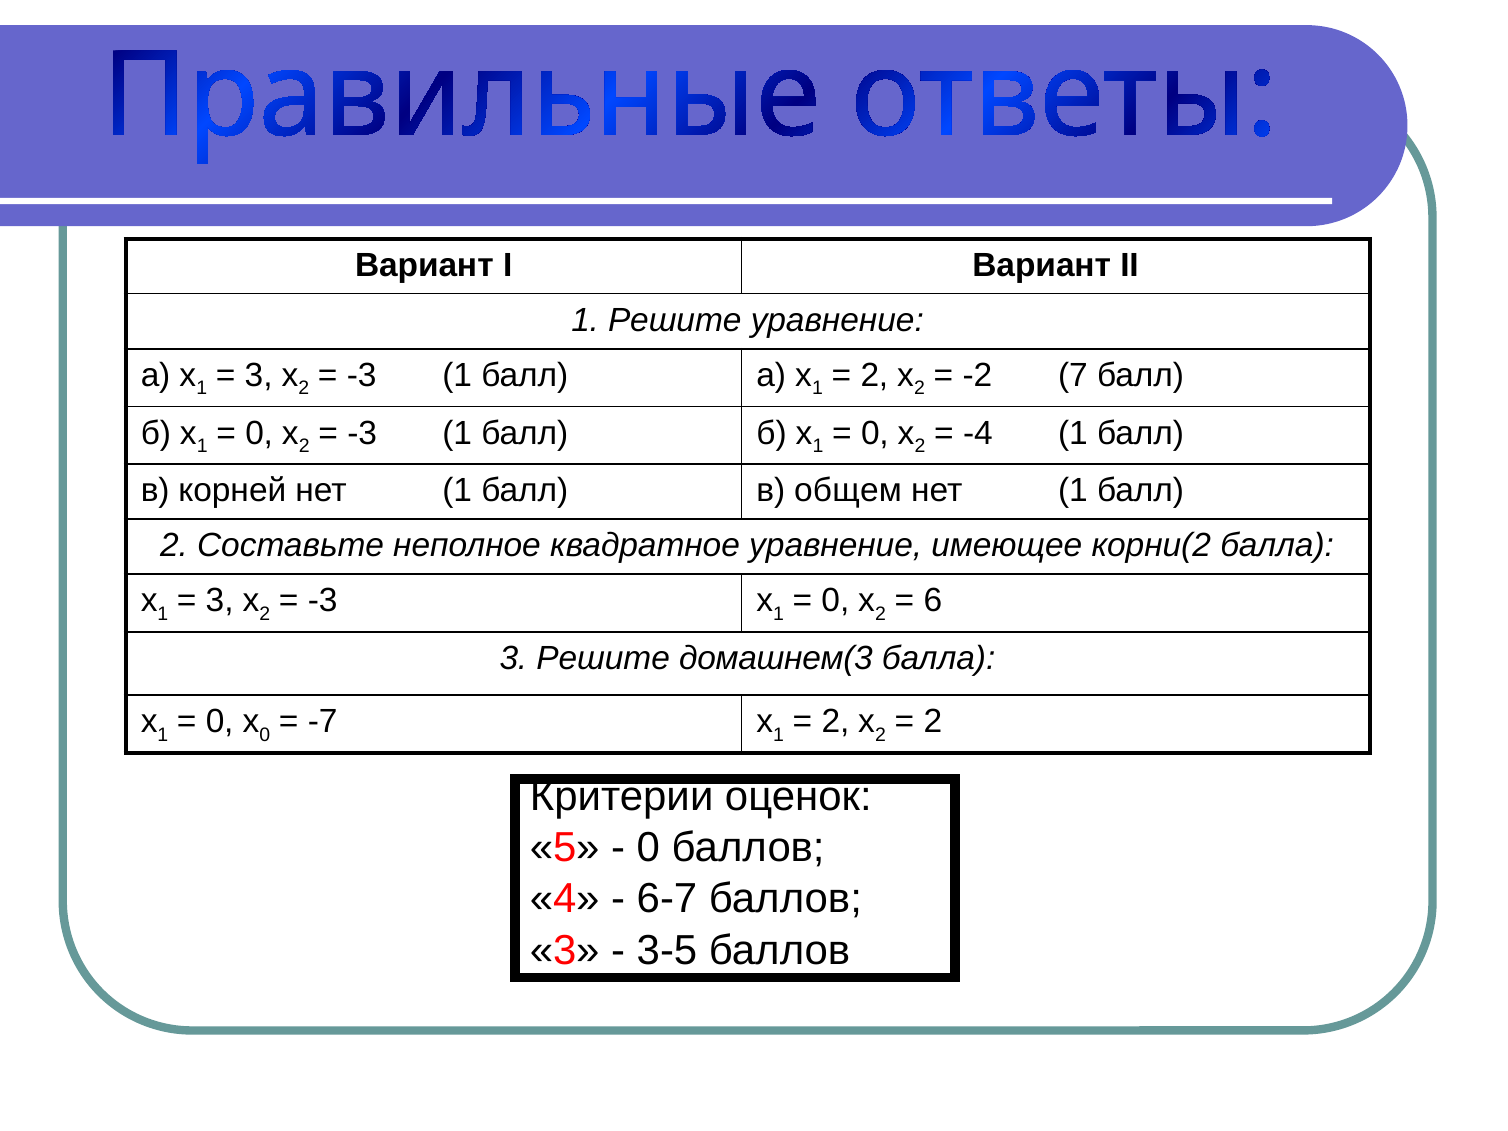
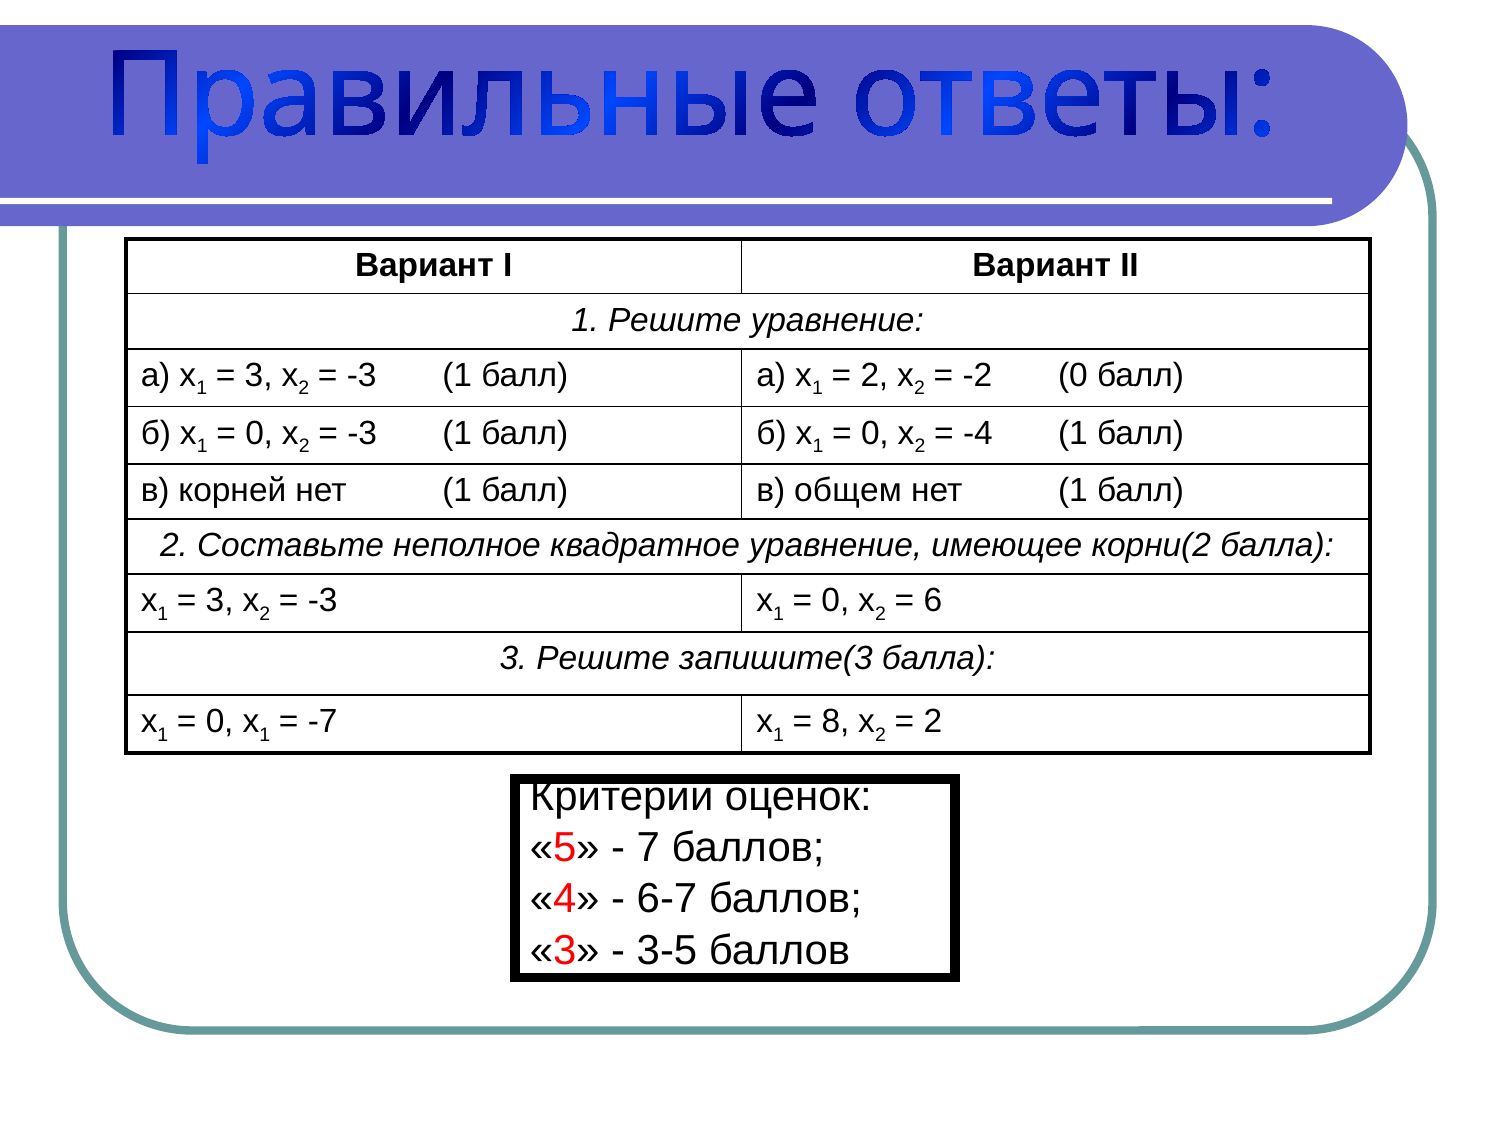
-2 7: 7 -> 0 (1073, 375)
домашнем(3: домашнем(3 -> запишите(3 (776, 659)
0: 0 -> 1 (265, 735)
2: 2 -> 8 (835, 722)
0: 0 -> 7 (648, 848)
